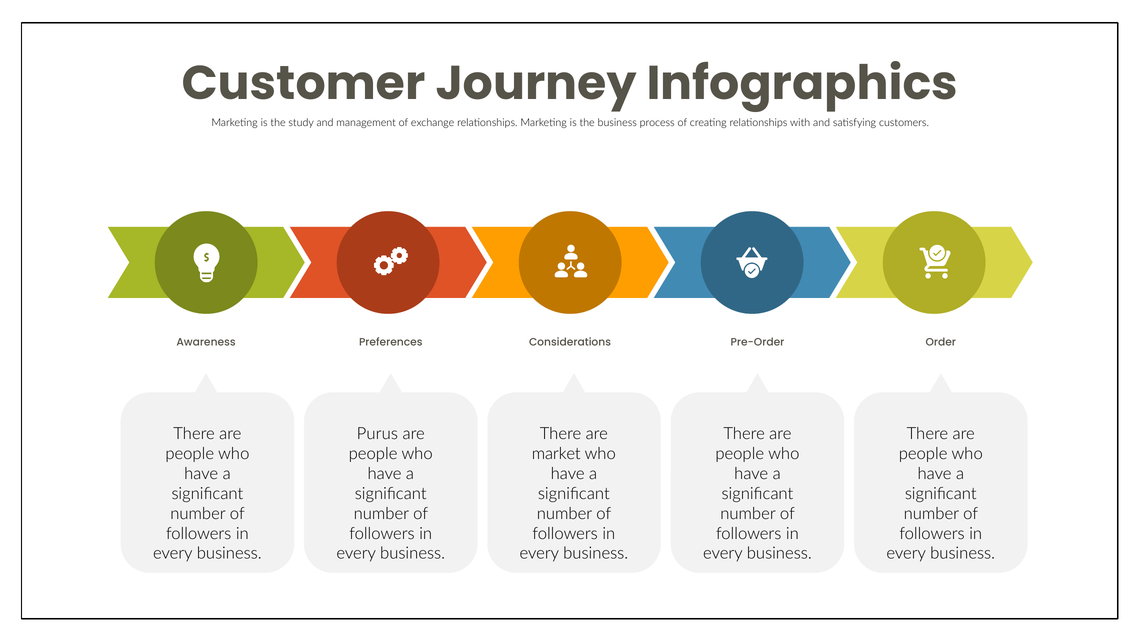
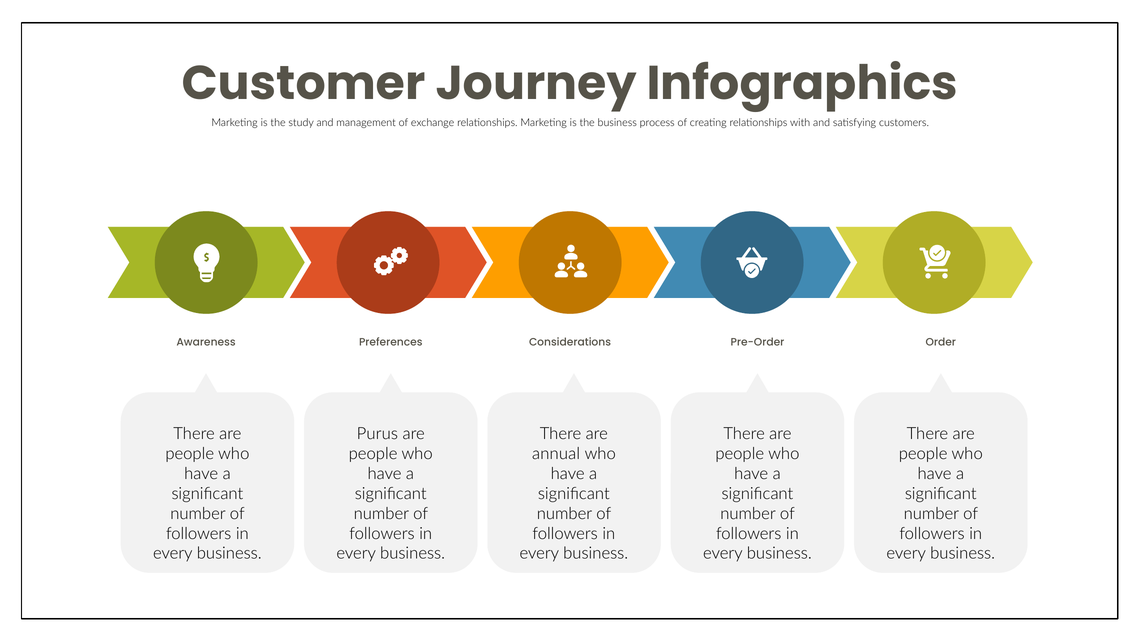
market: market -> annual (556, 454)
